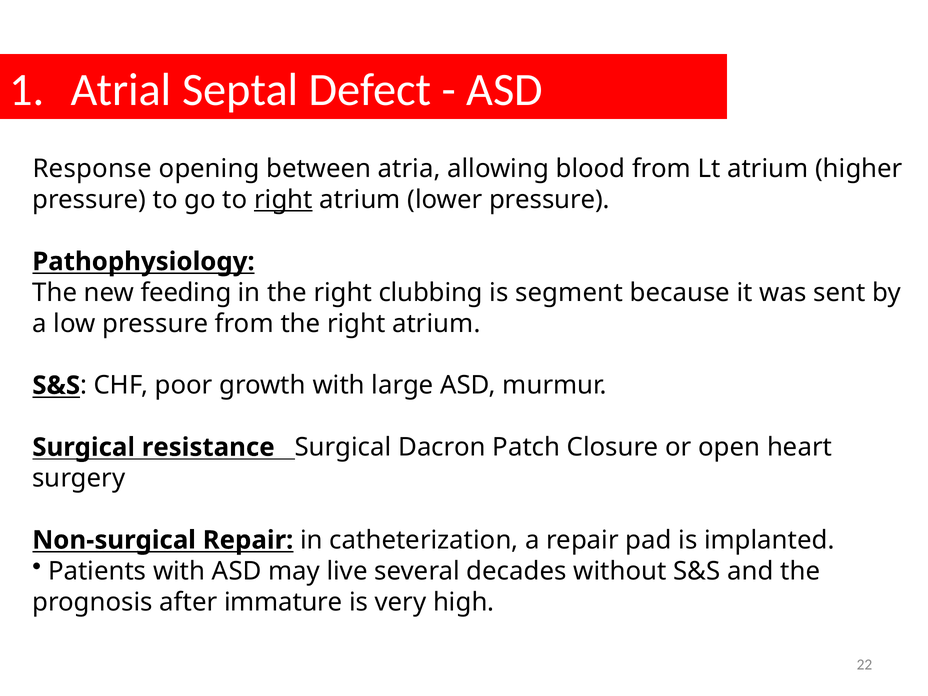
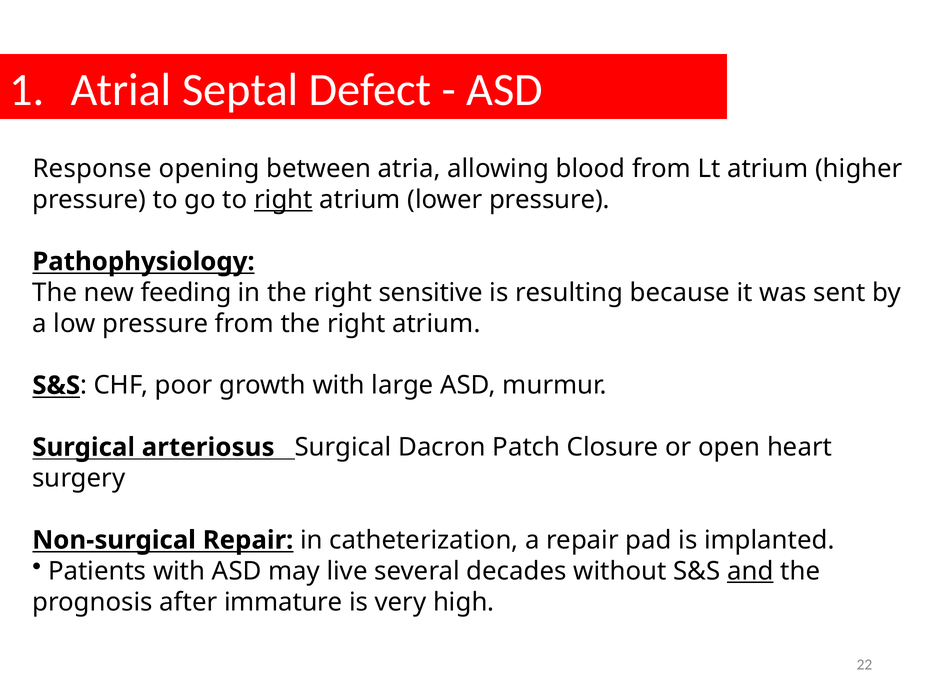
clubbing: clubbing -> sensitive (431, 293)
segment: segment -> resulting (569, 293)
resistance: resistance -> arteriosus (208, 447)
and underline: none -> present (750, 571)
